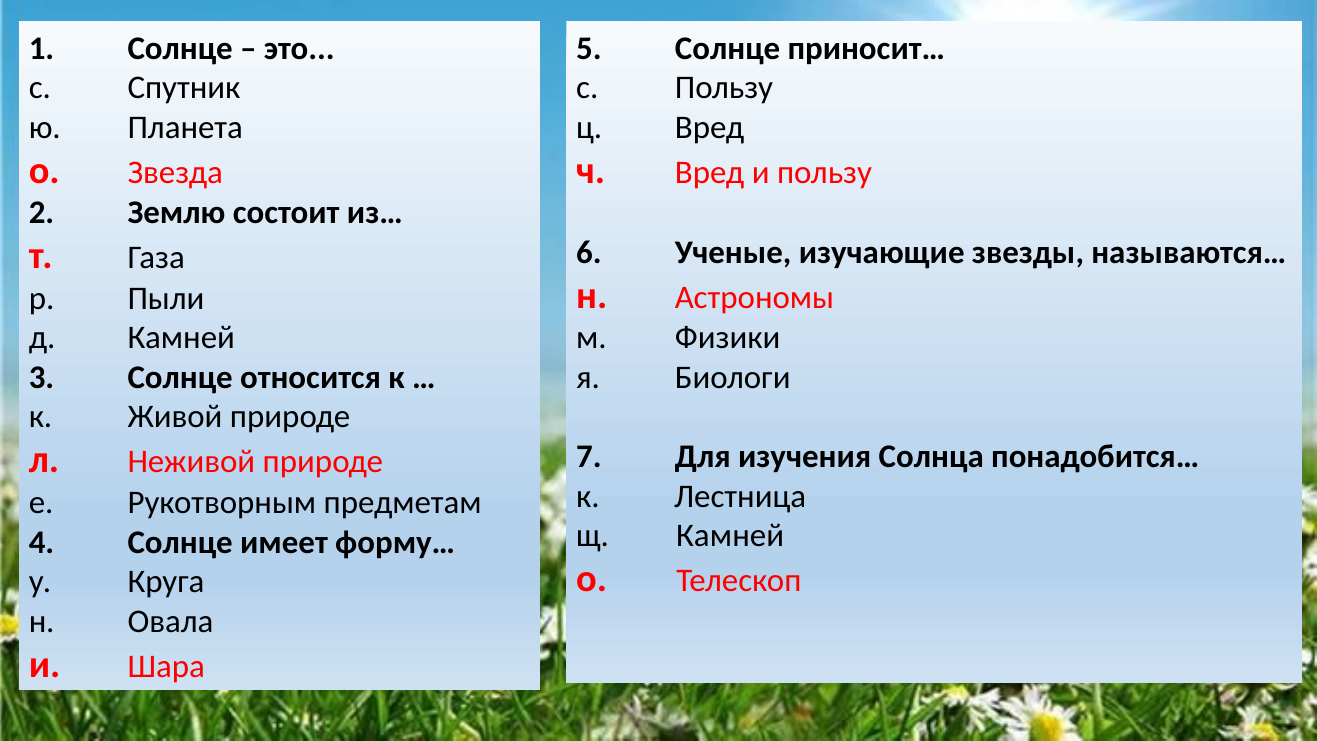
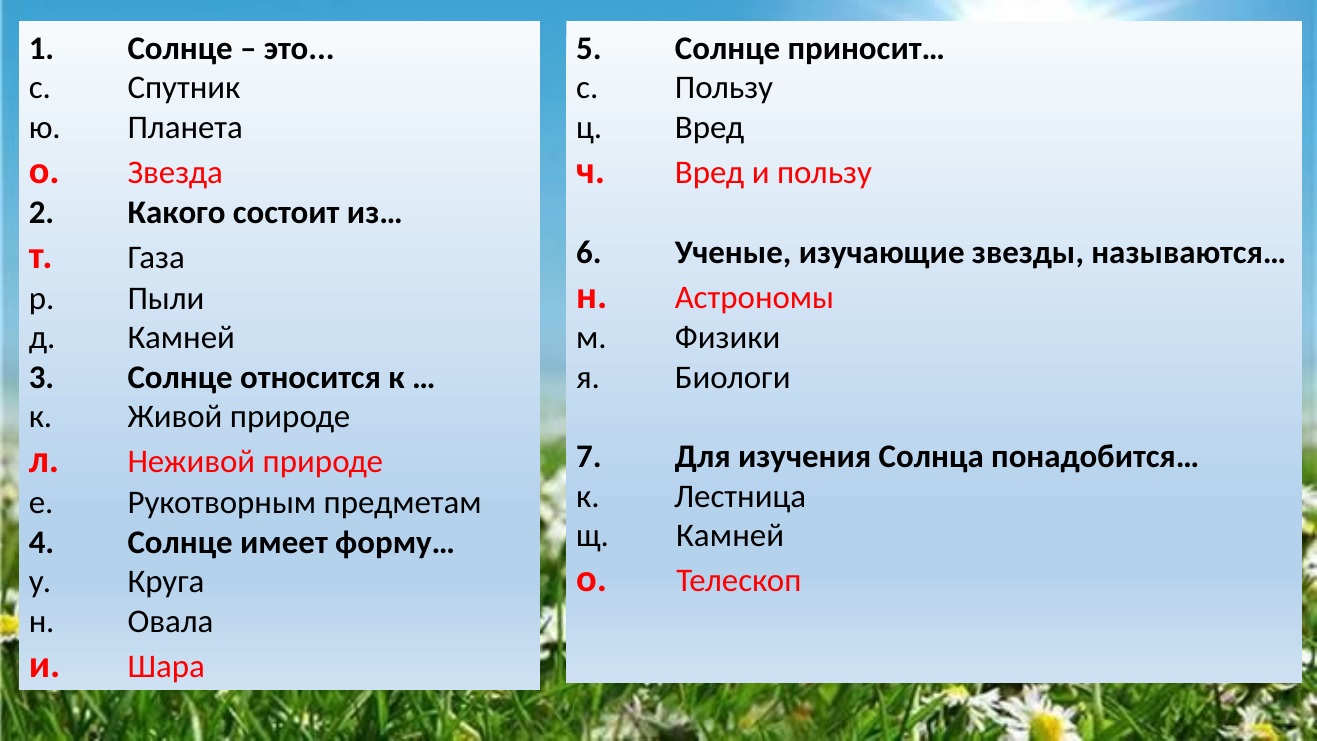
Землю: Землю -> Какого (177, 213)
